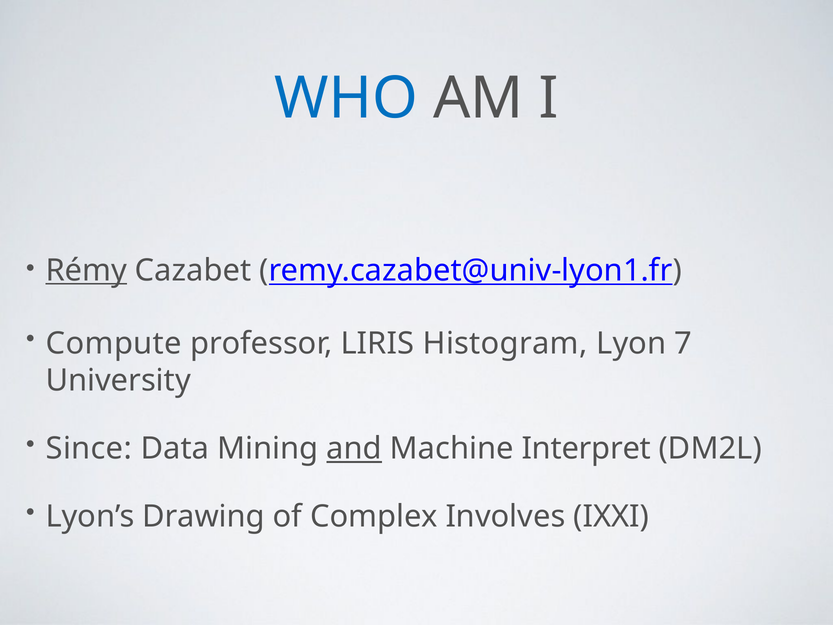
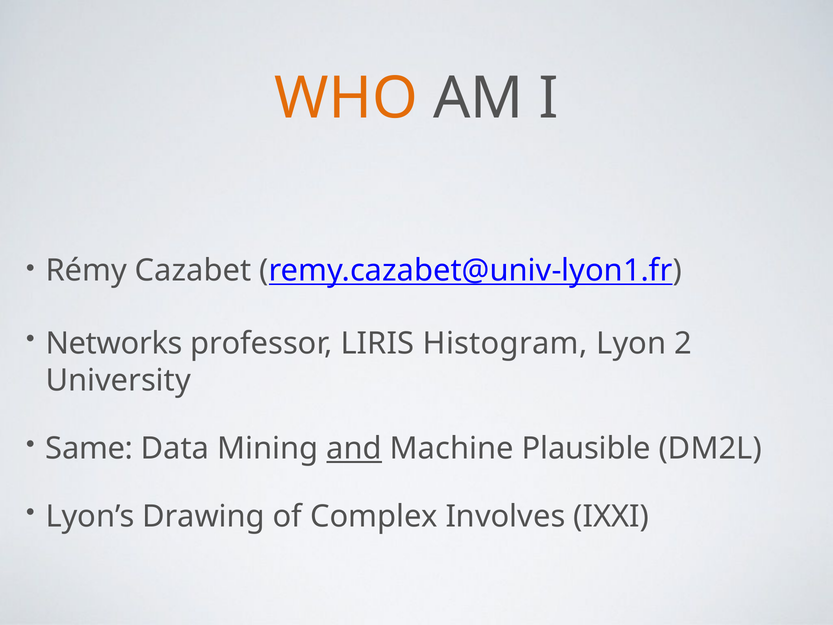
WHO colour: blue -> orange (346, 98)
Rémy underline: present -> none (86, 270)
Compute: Compute -> Networks (114, 343)
7: 7 -> 2 (683, 343)
Since: Since -> Same (89, 449)
Interpret: Interpret -> Plausible (586, 449)
